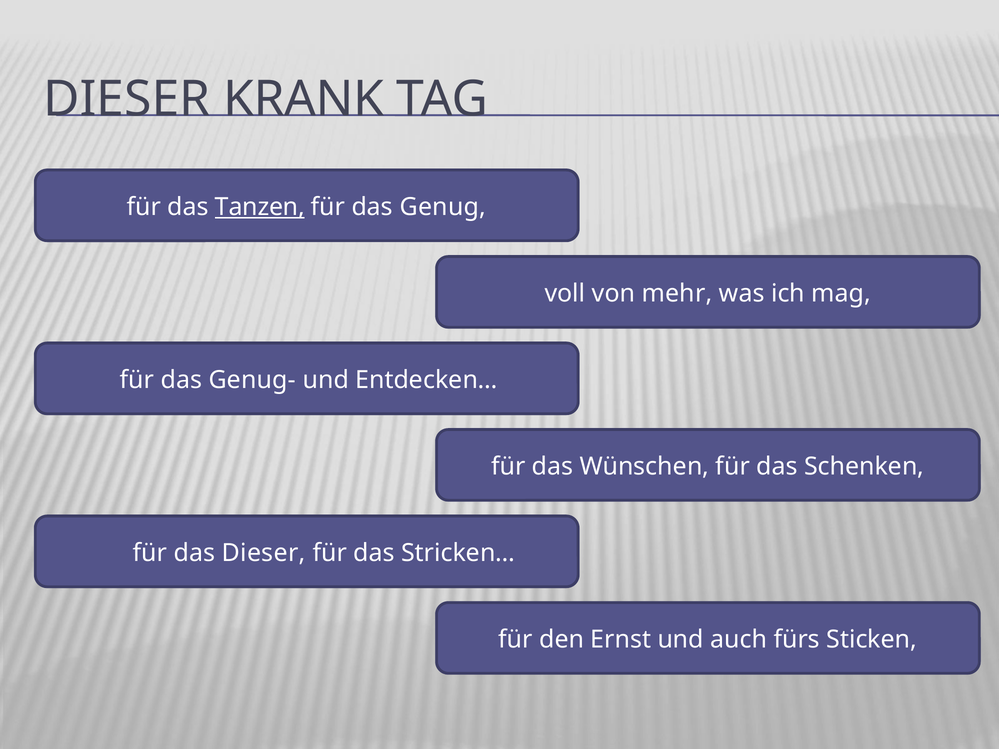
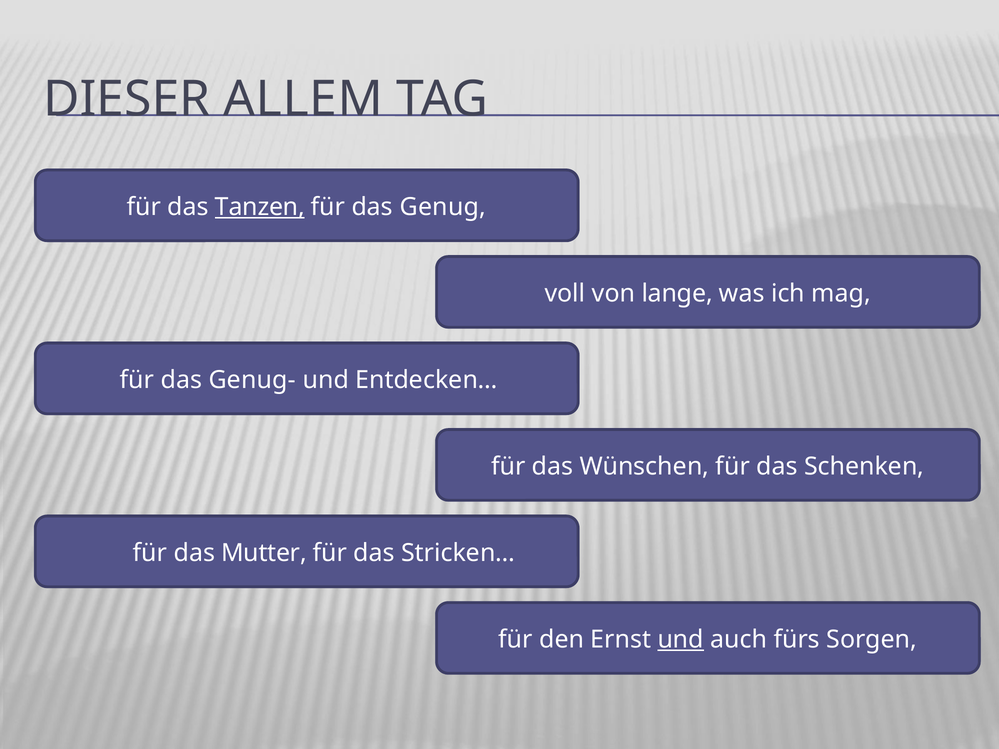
KRANK: KRANK -> ALLEM (303, 99)
mehr: mehr -> lange (677, 294)
das Dieser: Dieser -> Mutter (264, 553)
und underline: none -> present (681, 640)
Sticken: Sticken -> Sorgen (872, 640)
